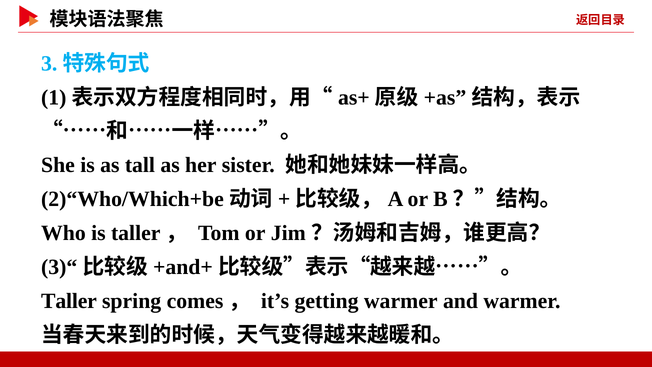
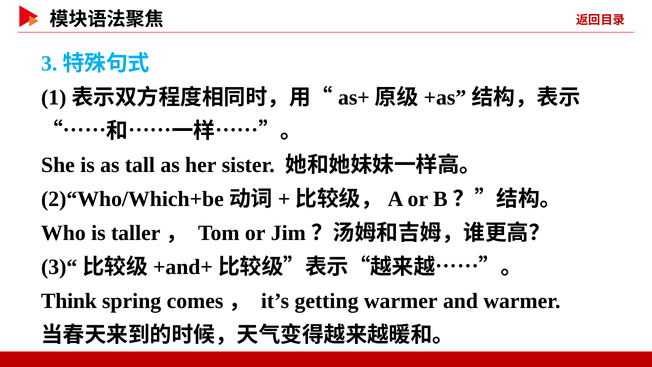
Taller: Taller -> Think (69, 301)
